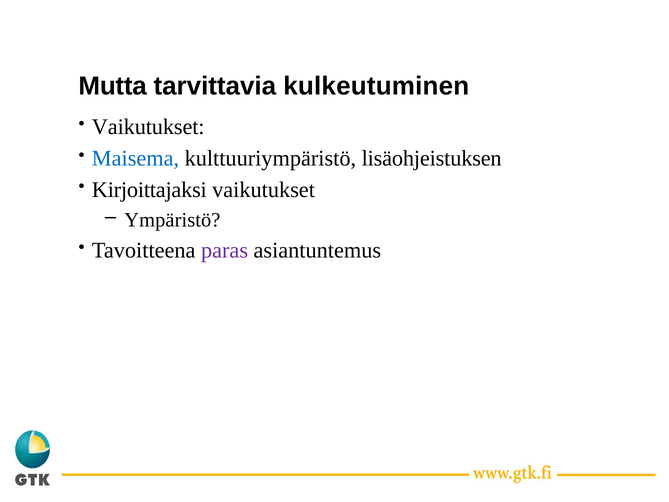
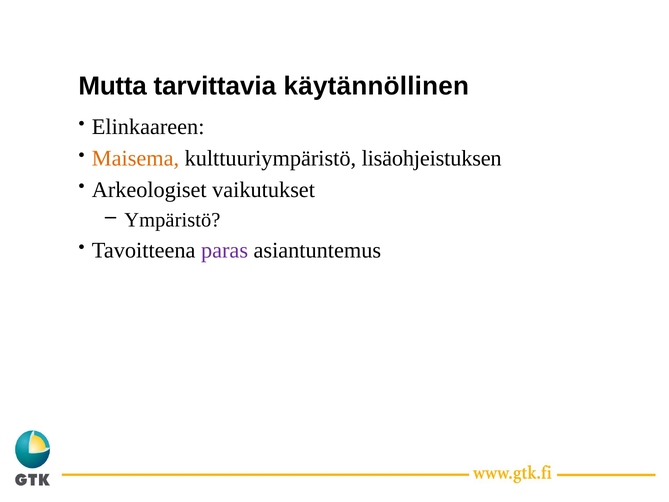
kulkeutuminen: kulkeutuminen -> käytännöllinen (376, 86)
Vaikutukset: Vaikutukset -> Elinkaareen (148, 127)
Maisema colour: blue -> orange (135, 158)
Kirjoittajaksi: Kirjoittajaksi -> Arkeologiset (149, 190)
